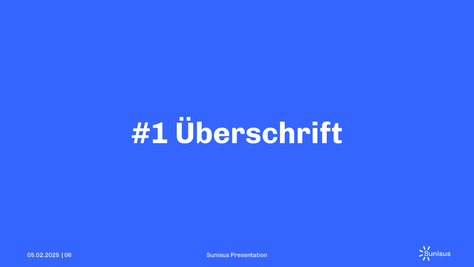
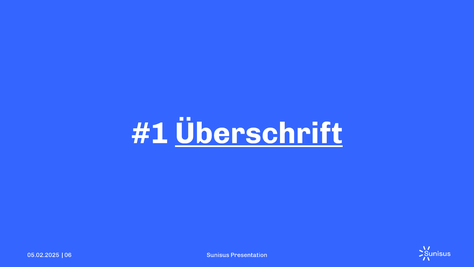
Überschrift underline: none -> present (259, 133)
